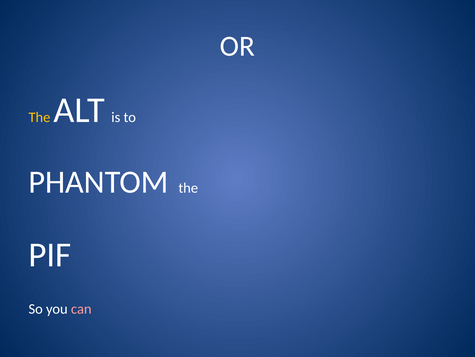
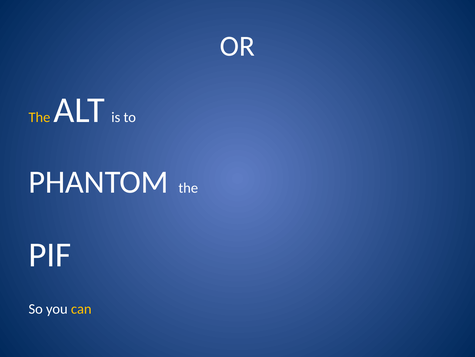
can colour: pink -> yellow (81, 308)
